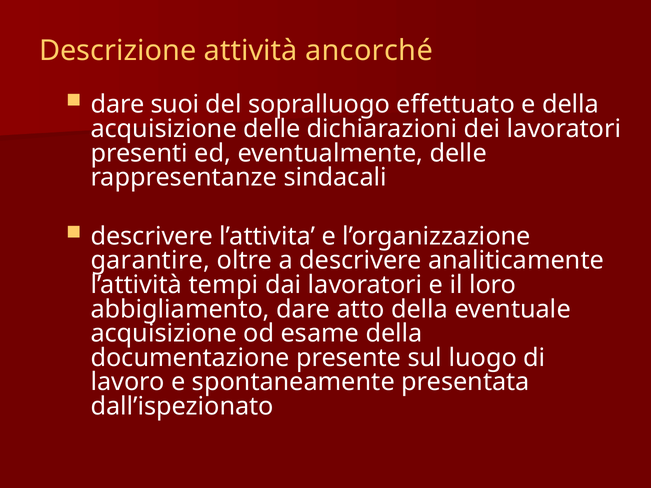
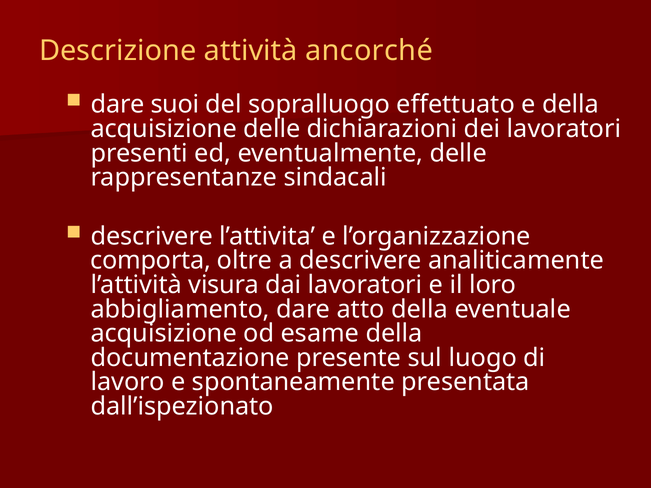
garantire: garantire -> comporta (151, 261)
tempi: tempi -> visura (224, 285)
